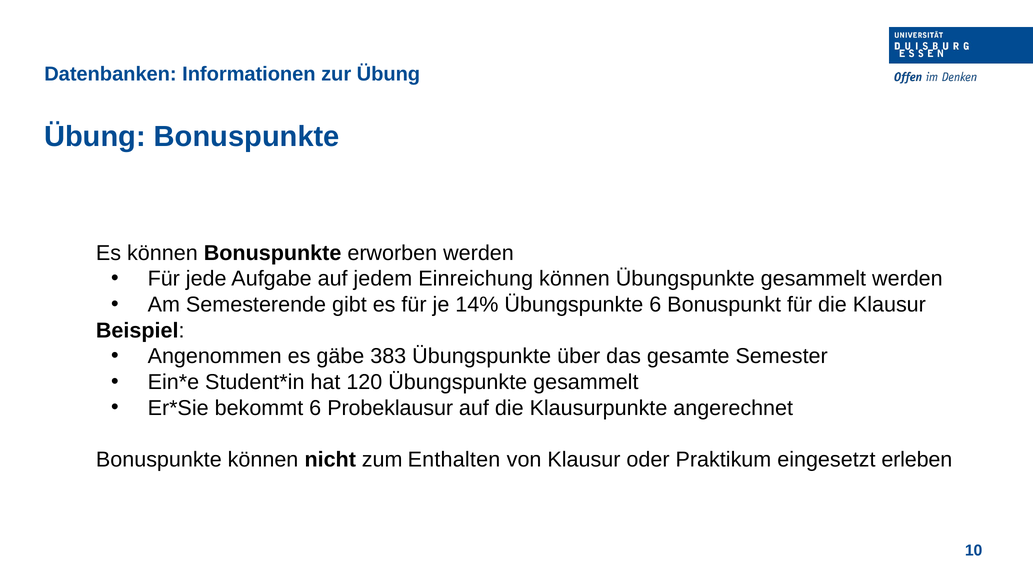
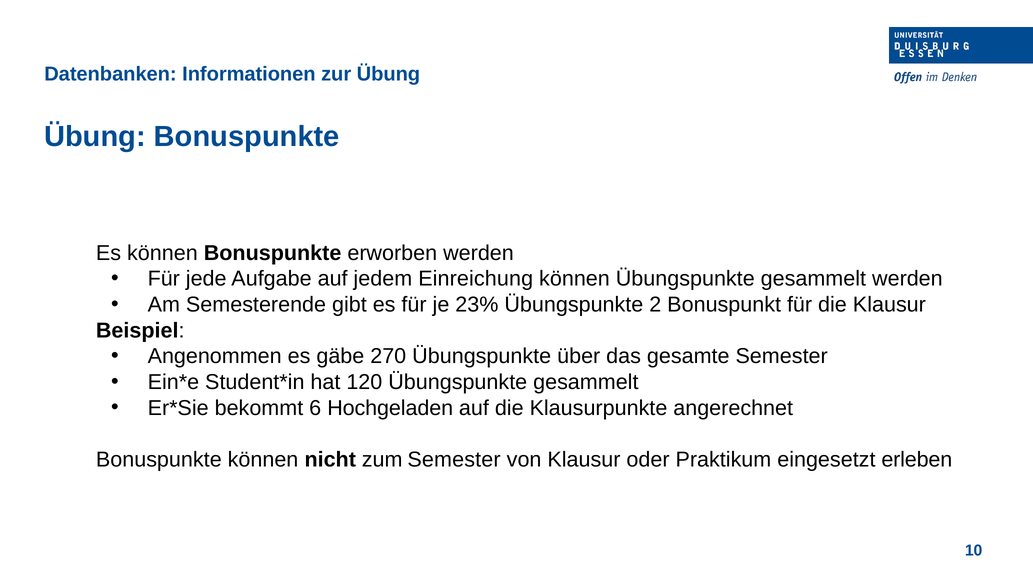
14%: 14% -> 23% (477, 305)
Übungspunkte 6: 6 -> 2 (655, 305)
383: 383 -> 270 (388, 356)
Probeklausur: Probeklausur -> Hochgeladen (390, 408)
zum Enthalten: Enthalten -> Semester (454, 460)
